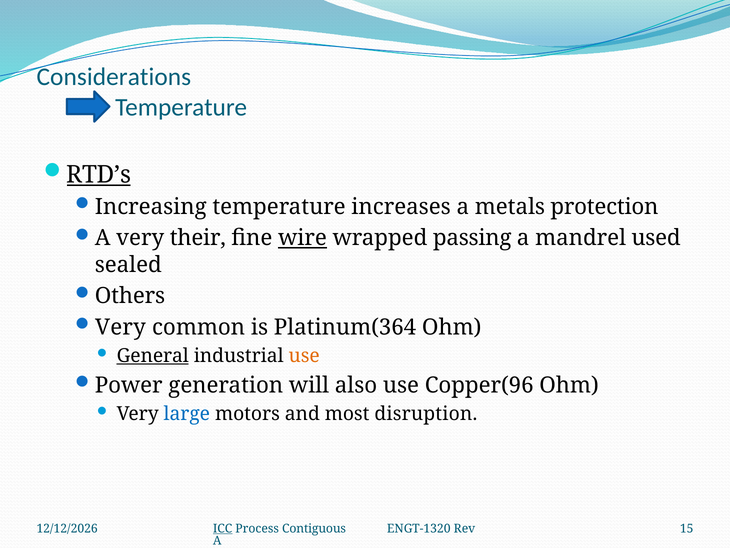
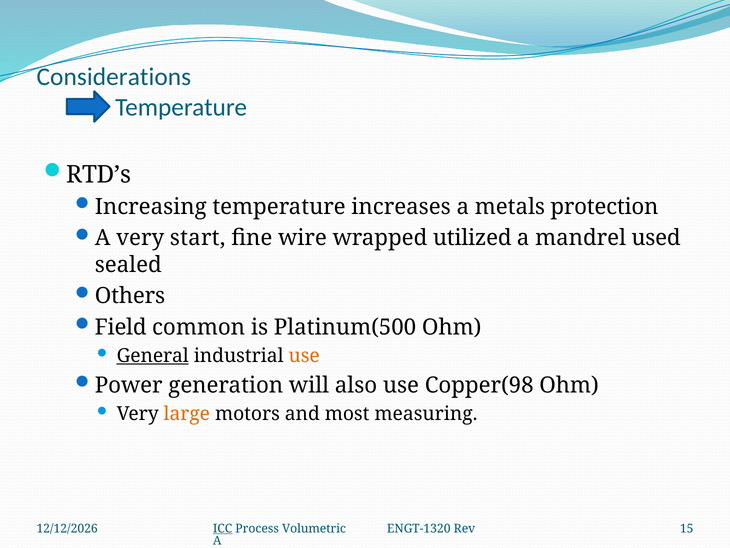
RTD’s underline: present -> none (99, 174)
their: their -> start (198, 238)
wire underline: present -> none (303, 238)
passing: passing -> utilized (472, 238)
Very: Very -> Field (121, 327)
Platinum(364: Platinum(364 -> Platinum(500 (345, 327)
Copper(96: Copper(96 -> Copper(98 (479, 385)
large colour: blue -> orange (187, 414)
disruption: disruption -> measuring (426, 414)
Contiguous: Contiguous -> Volumetric (314, 528)
